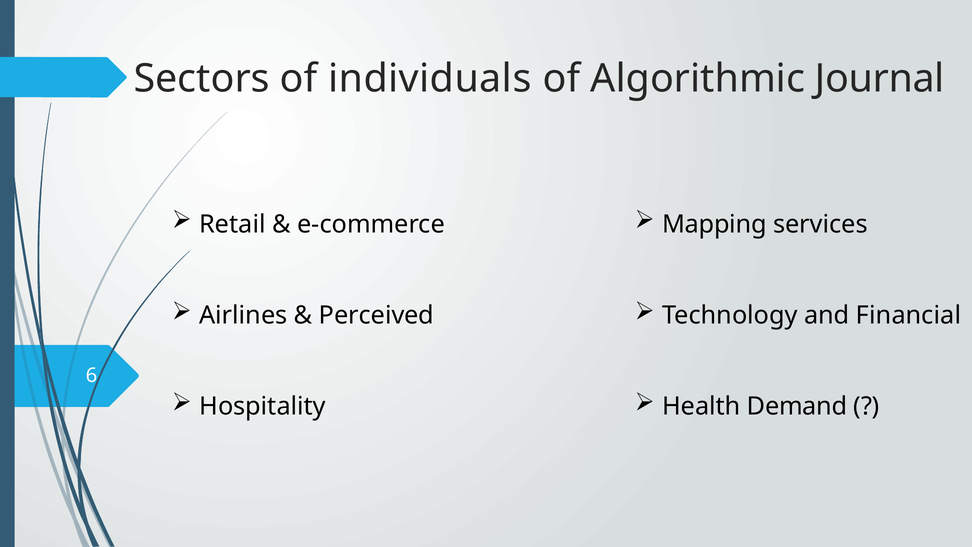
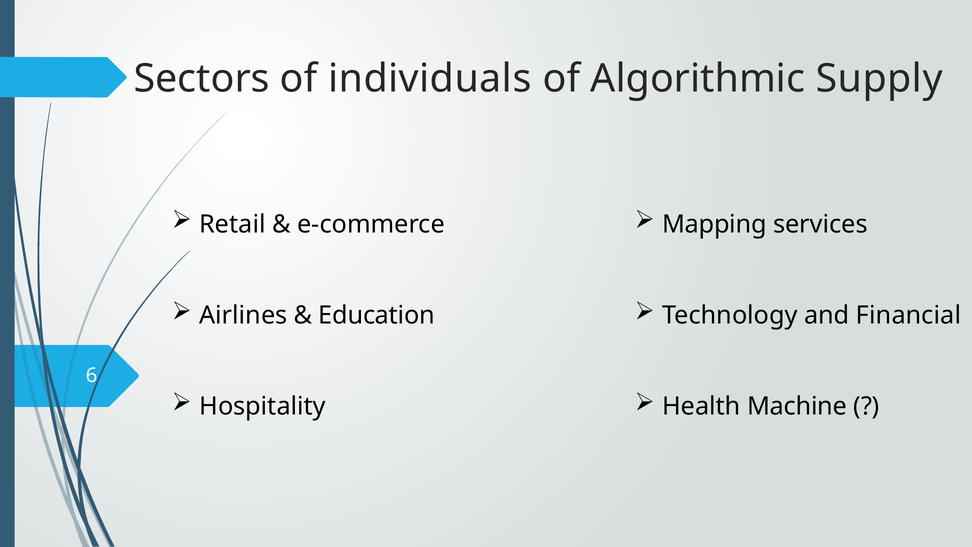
Journal: Journal -> Supply (879, 79)
Perceived: Perceived -> Education (377, 315)
Demand: Demand -> Machine (797, 406)
